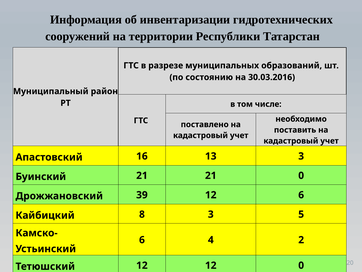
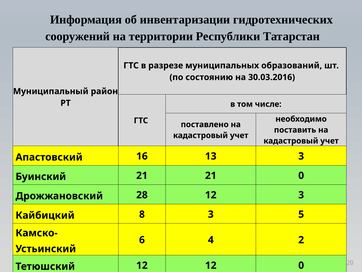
39: 39 -> 28 (142, 195)
12 6: 6 -> 3 (301, 195)
